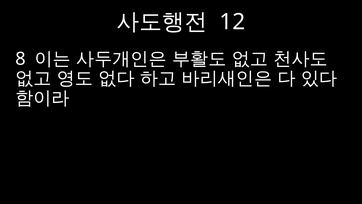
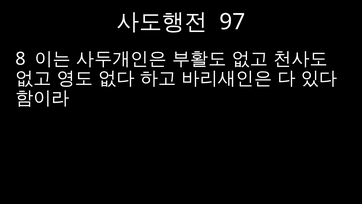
12: 12 -> 97 (232, 22)
